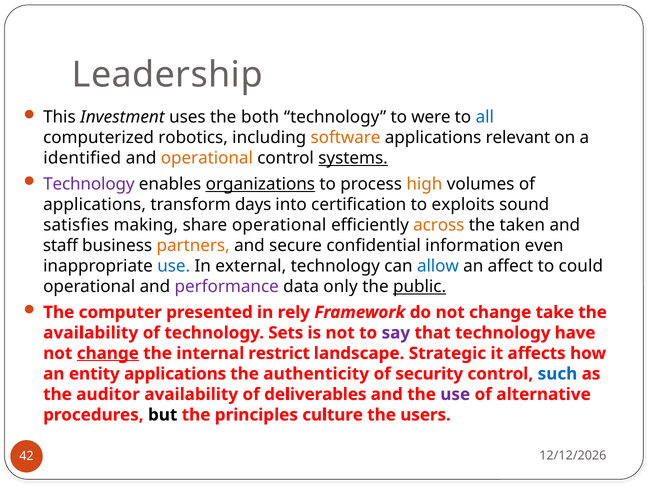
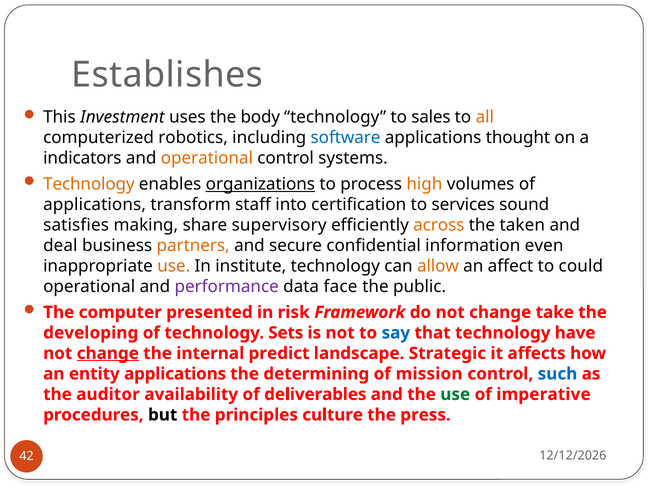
Leadership: Leadership -> Establishes (167, 75)
both: both -> body (260, 117)
were: were -> sales (431, 117)
all colour: blue -> orange (485, 117)
software colour: orange -> blue (346, 138)
relevant: relevant -> thought (518, 138)
identified: identified -> indicators (82, 158)
systems underline: present -> none (353, 158)
Technology colour: purple -> orange (89, 184)
days: days -> staff (253, 205)
exploits: exploits -> services (463, 205)
share operational: operational -> supervisory (279, 225)
staff: staff -> deal (60, 246)
use colour: blue -> orange (174, 266)
external: external -> institute (251, 266)
allow colour: blue -> orange (438, 266)
only: only -> face (341, 287)
public underline: present -> none (420, 287)
rely: rely -> risk (294, 312)
availability: availability -> developing (91, 333)
say colour: purple -> blue (396, 333)
restrict: restrict -> predict (279, 353)
authenticity: authenticity -> determining (316, 374)
security: security -> mission (429, 374)
use colour: purple -> green (455, 394)
alternative: alternative -> imperative (543, 394)
users: users -> press (425, 415)
